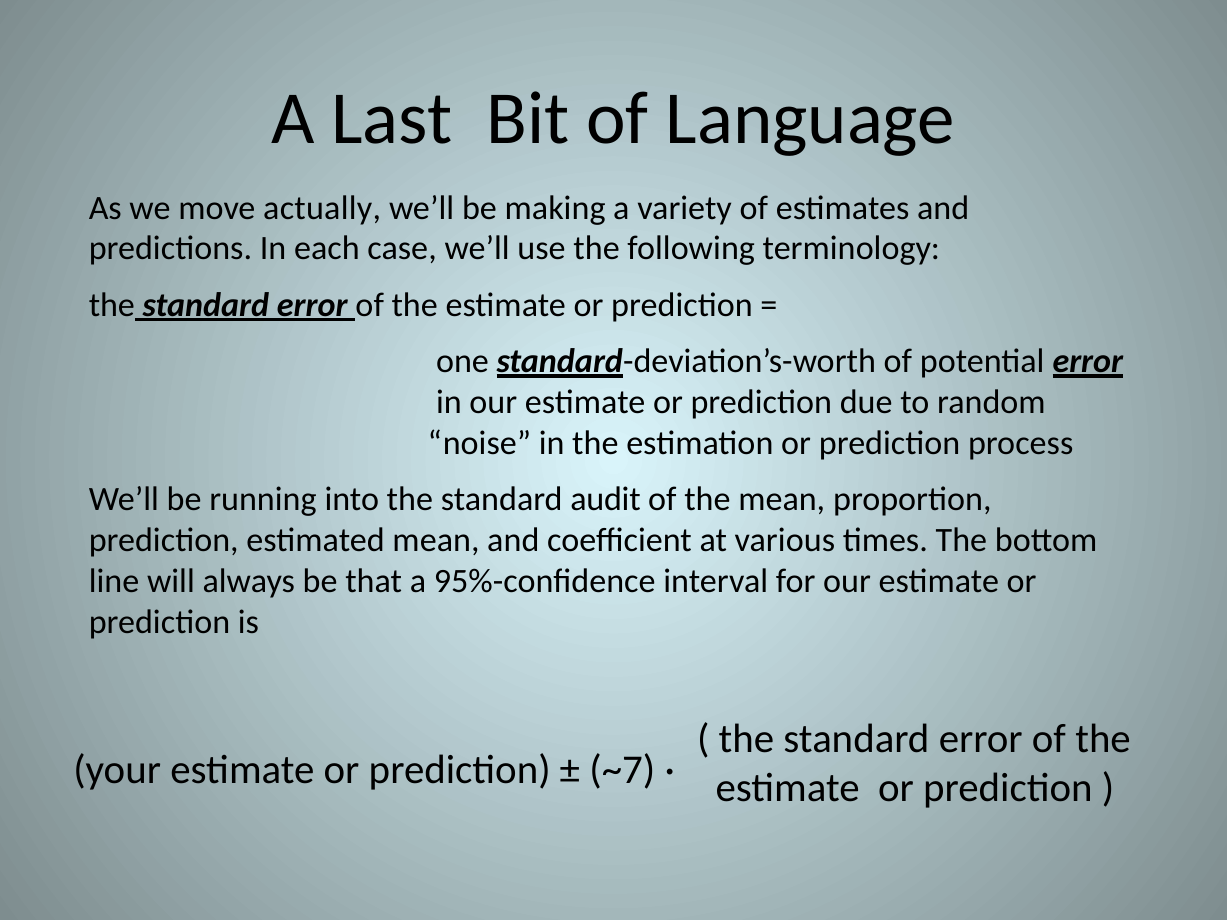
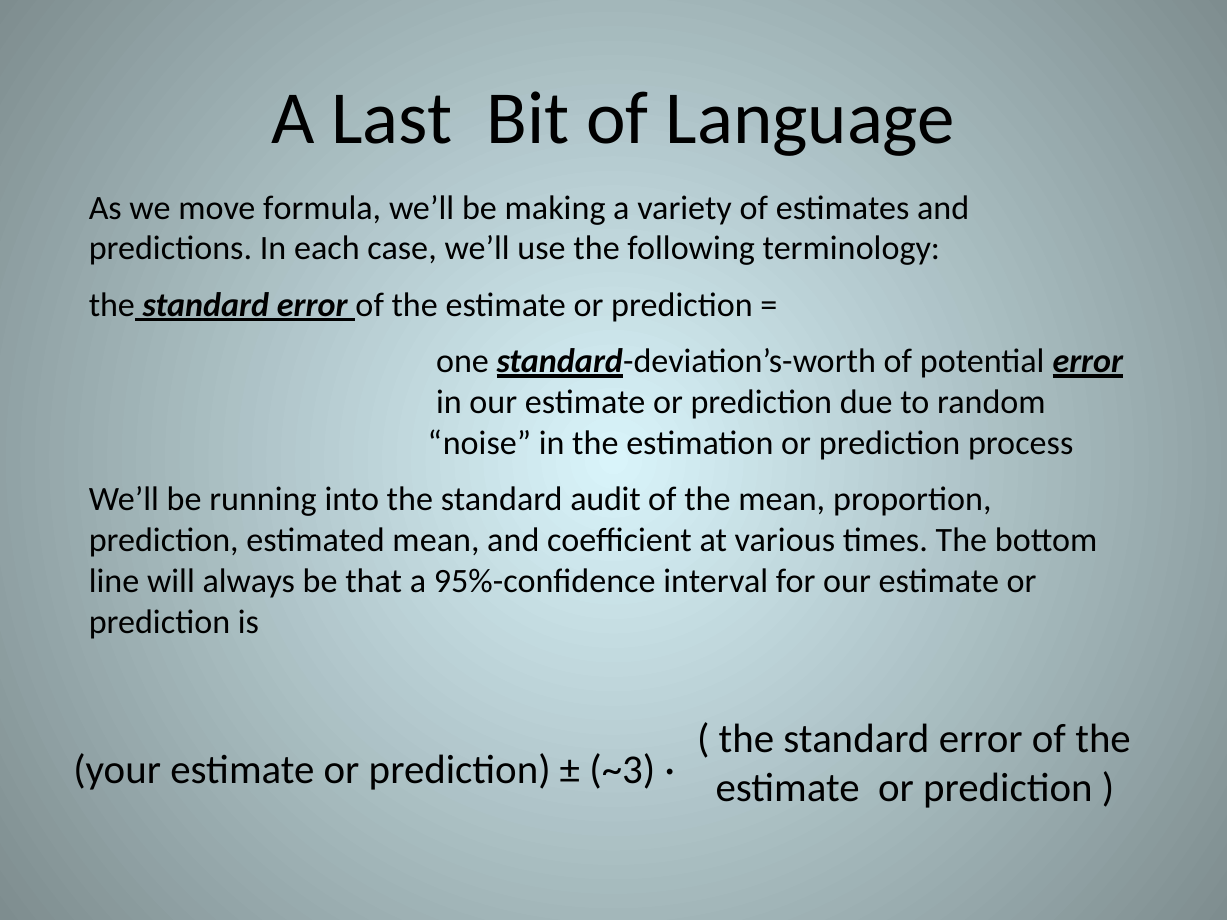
actually: actually -> formula (322, 208)
~7: ~7 -> ~3 (622, 770)
